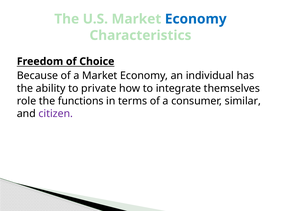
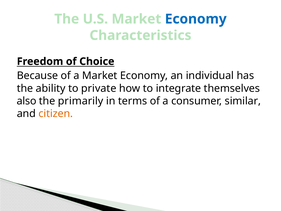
role: role -> also (27, 101)
functions: functions -> primarily (81, 101)
citizen colour: purple -> orange (56, 114)
